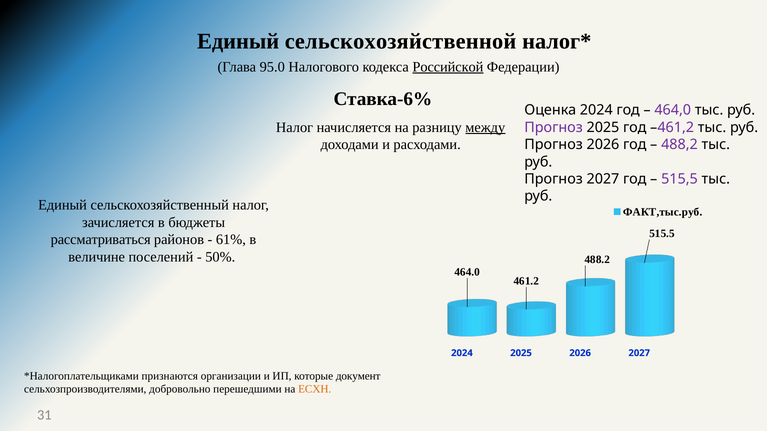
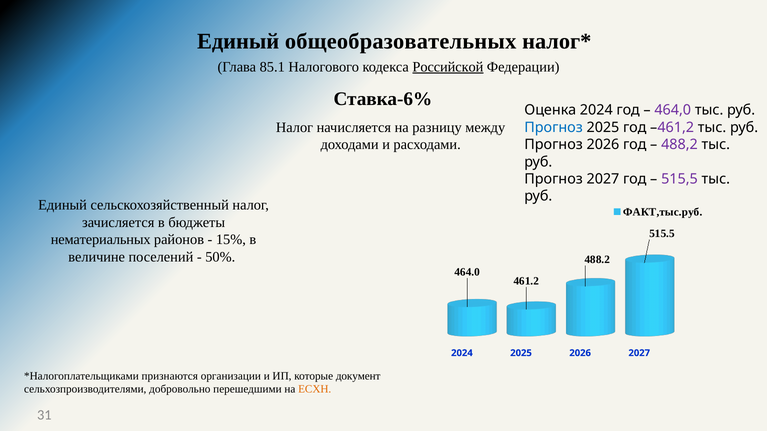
сельскохозяйственной: сельскохозяйственной -> общеобразовательных (401, 41)
95.0: 95.0 -> 85.1 (272, 67)
между underline: present -> none (485, 127)
Прогноз colour: purple -> blue (554, 127)
рассматриваться: рассматриваться -> нематериальных (101, 240)
61%: 61% -> 15% (231, 240)
